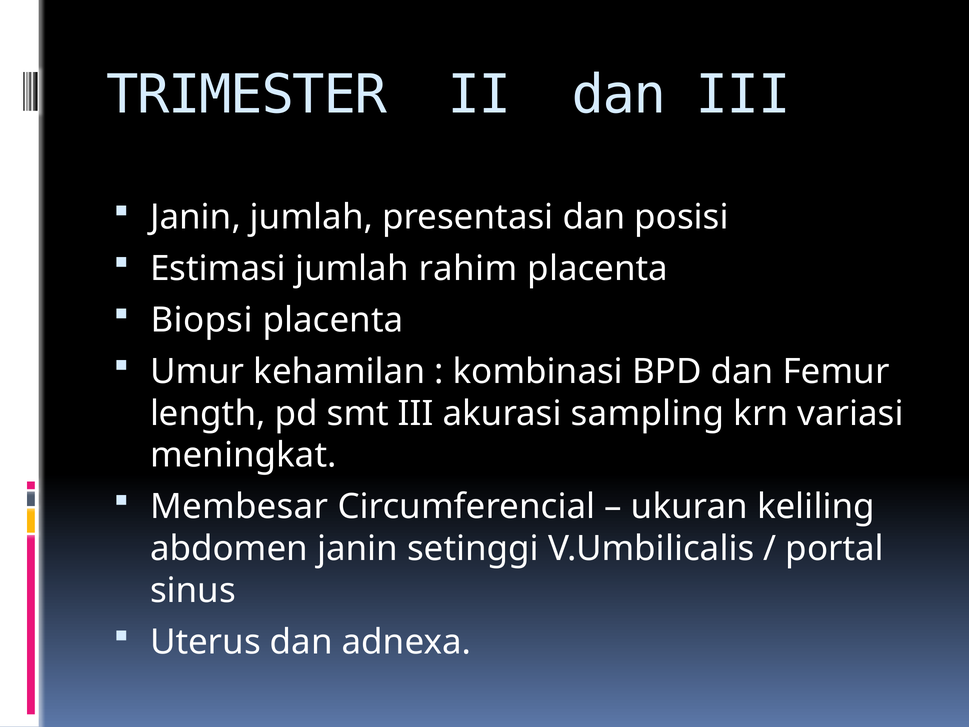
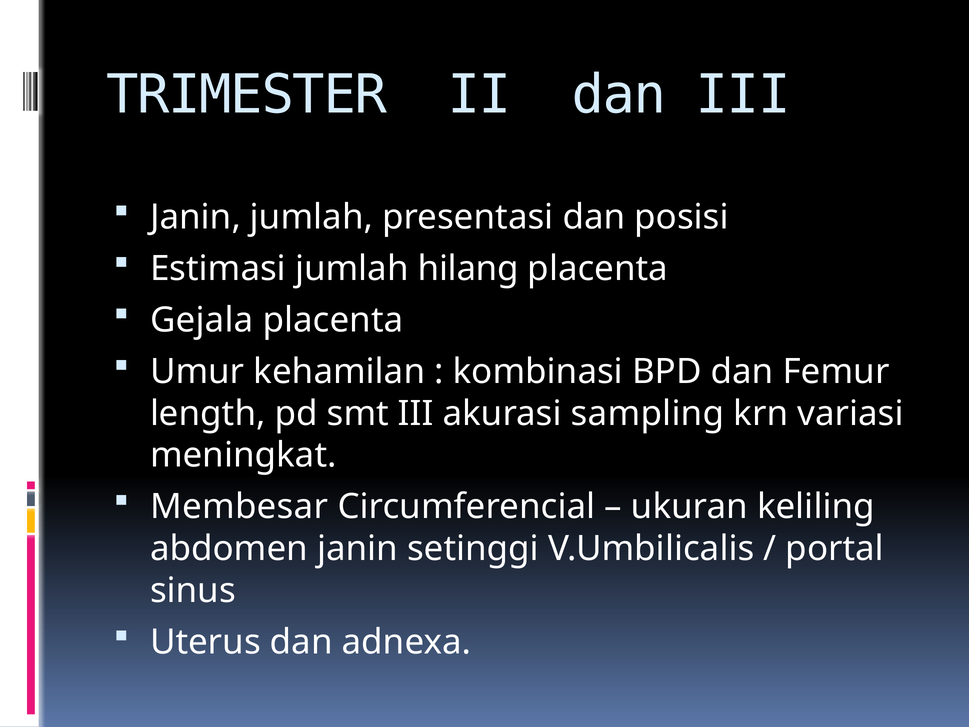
rahim: rahim -> hilang (468, 269)
Biopsi: Biopsi -> Gejala (202, 320)
